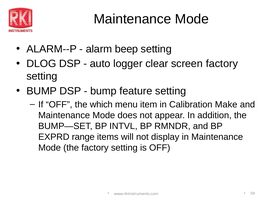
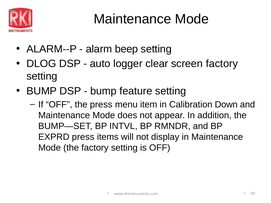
the which: which -> press (101, 105)
Make: Make -> Down (226, 105)
EXPRD range: range -> press (83, 137)
